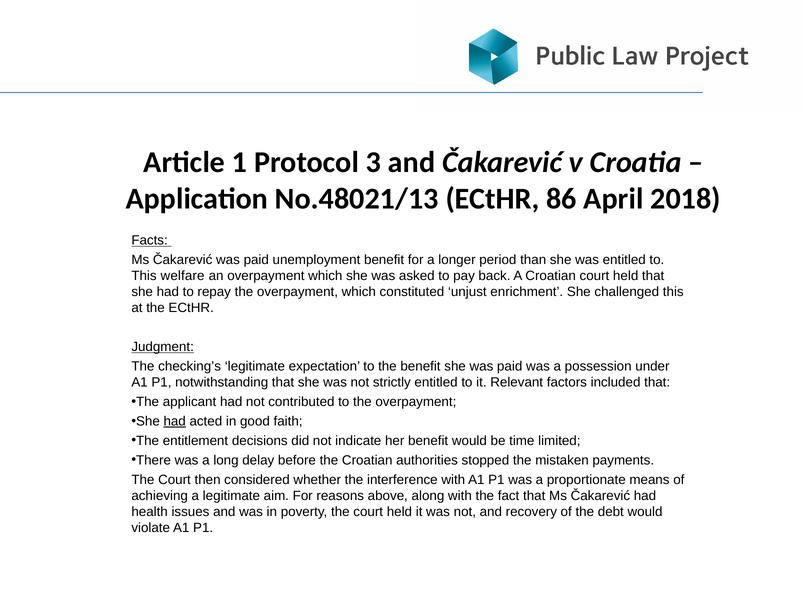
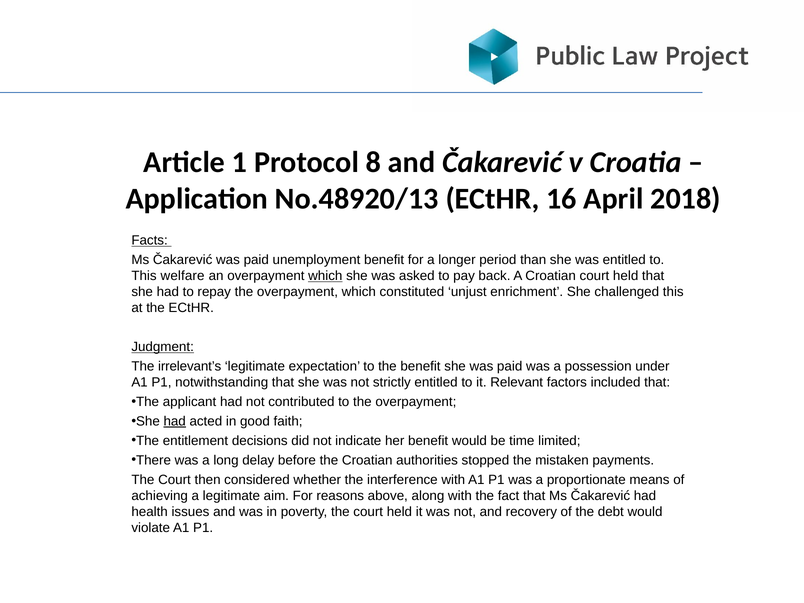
3: 3 -> 8 (374, 162)
No.48021/13: No.48021/13 -> No.48920/13 (357, 199)
86: 86 -> 16 (561, 199)
which underline: none -> present (325, 276)
checking’s: checking’s -> irrelevant’s (190, 366)
